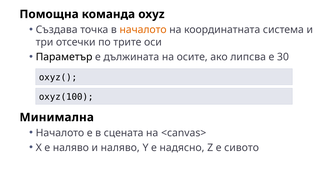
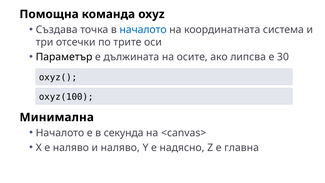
началото colour: orange -> blue (143, 30)
сцената: сцената -> секунда (124, 133)
сивото: сивото -> главна (242, 147)
